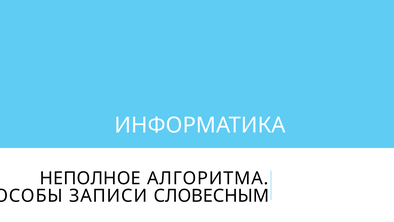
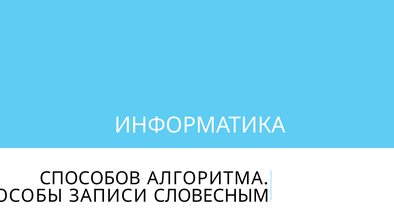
НЕПОЛНОЕ: НЕПОЛНОЕ -> СПОСОБОВ (90, 178)
